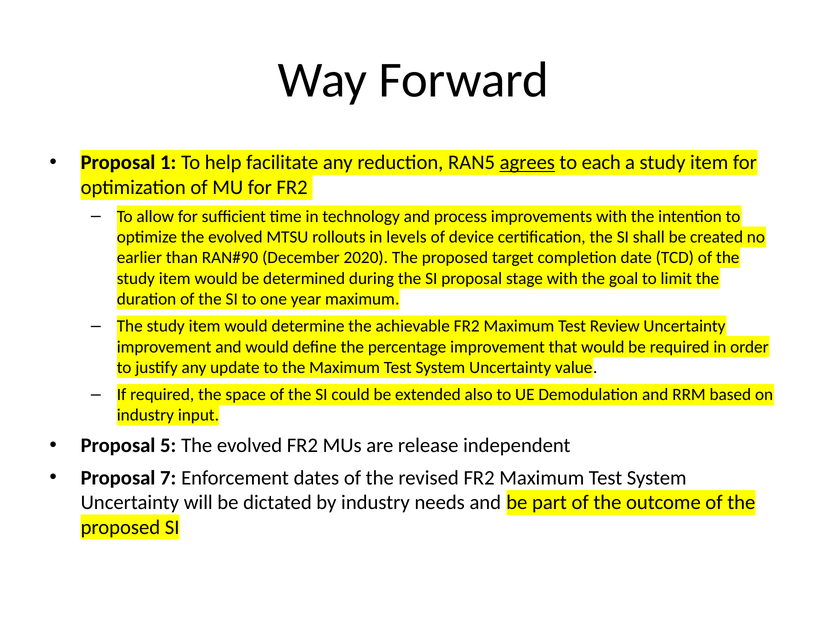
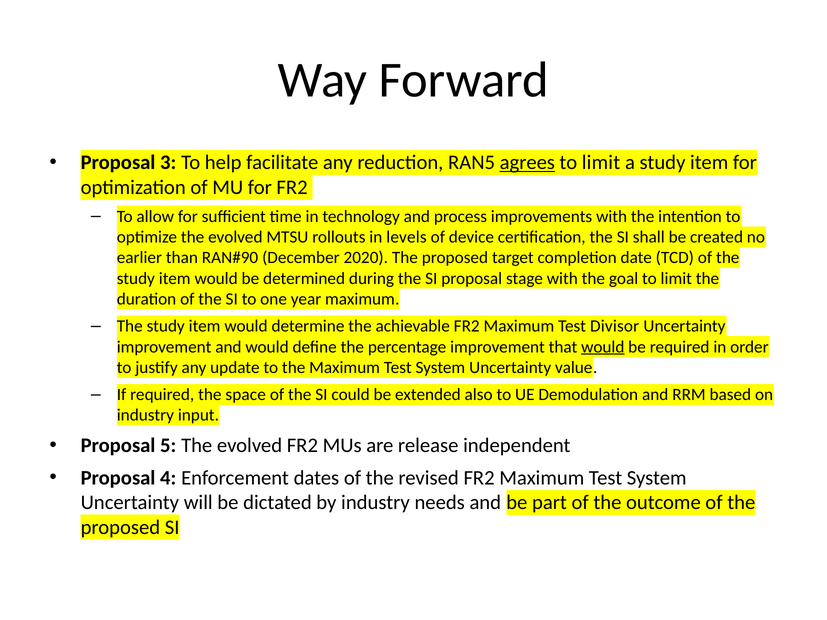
1: 1 -> 3 (168, 163)
each: each -> limit (601, 163)
Review: Review -> Divisor (615, 326)
would underline: none -> present (603, 347)
7: 7 -> 4 (168, 478)
